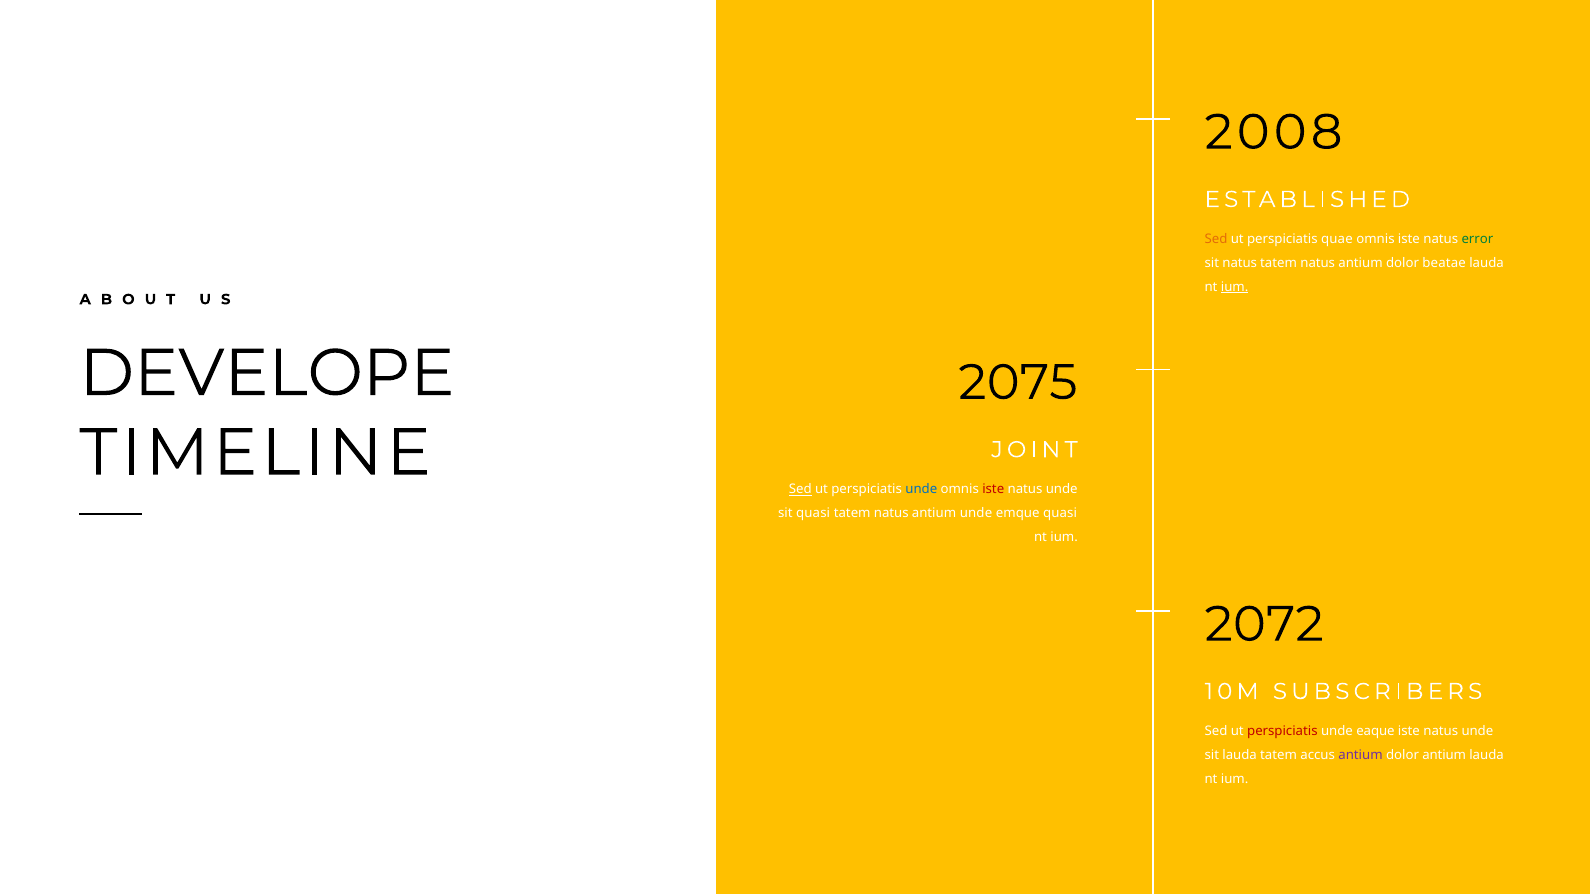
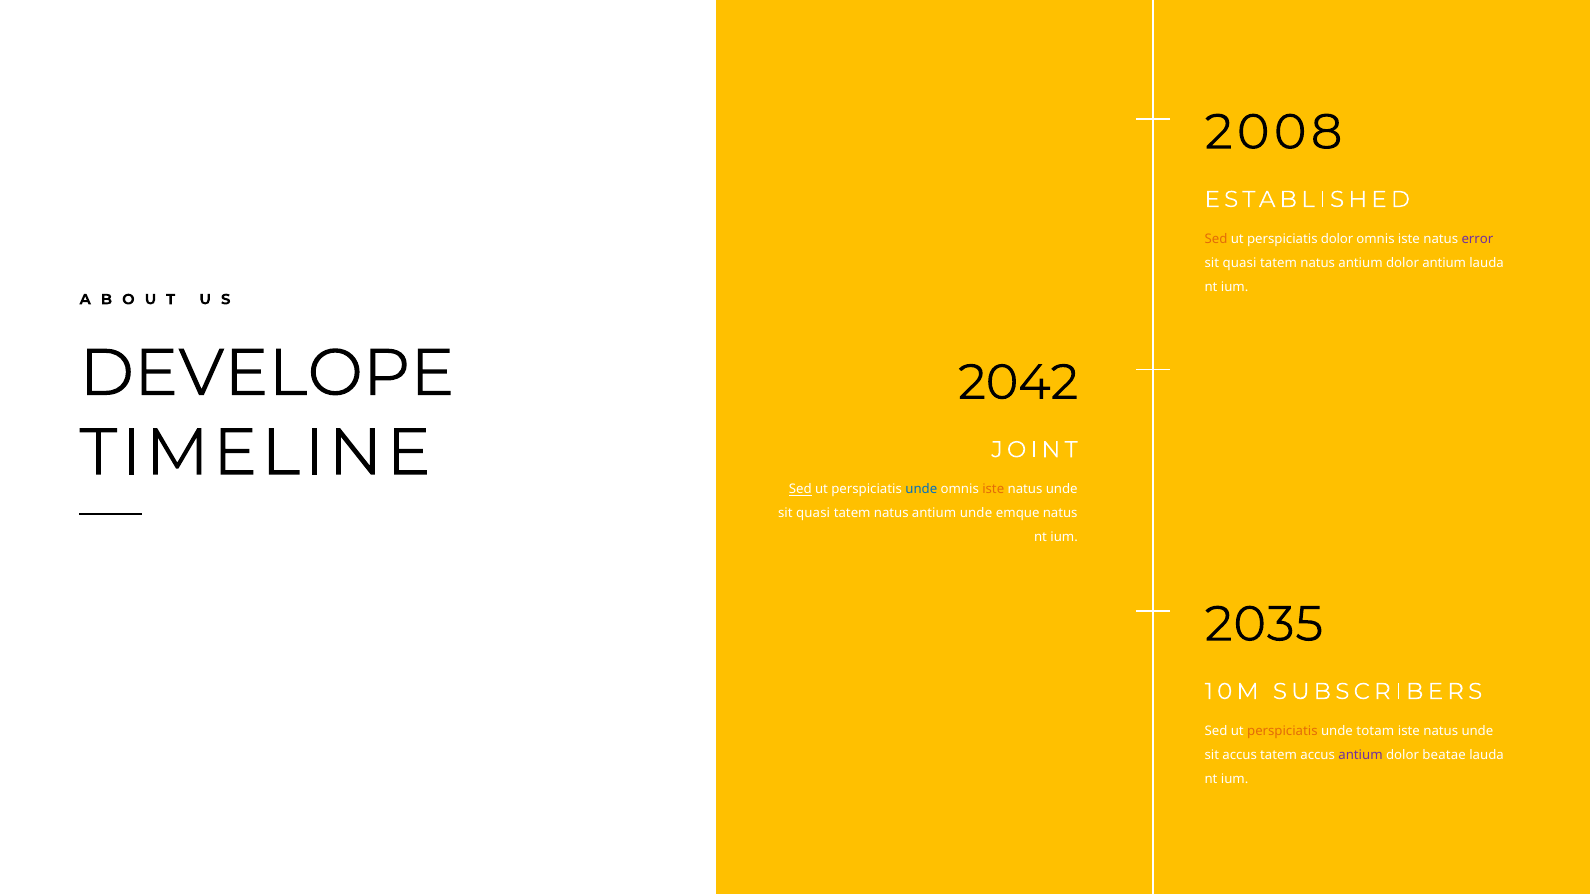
perspiciatis quae: quae -> dolor (1337, 239)
error colour: green -> purple (1477, 239)
natus: natus -> quasi (1240, 263)
dolor beatae: beatae -> antium (1444, 263)
ium underline: present -> none (1235, 287)
2075: 2075 -> 2042 (1018, 383)
iste colour: red -> orange (993, 489)
emque quasi: quasi -> natus (1060, 513)
2072: 2072 -> 2035 (1264, 625)
perspiciatis colour: red -> orange (1282, 731)
eaque: eaque -> totam (1375, 731)
sit lauda: lauda -> accus (1240, 755)
dolor antium: antium -> beatae (1444, 755)
